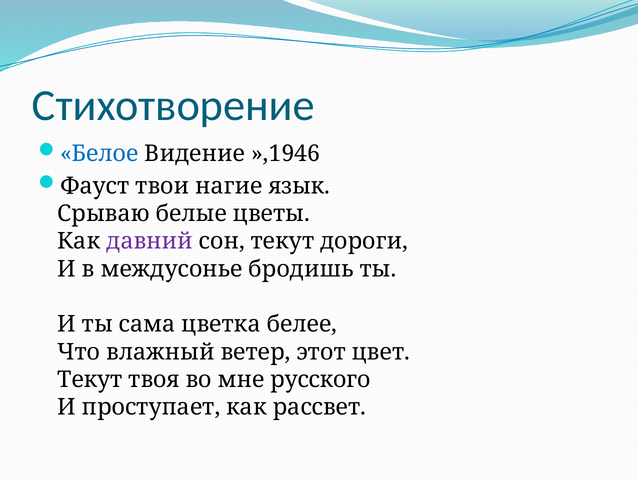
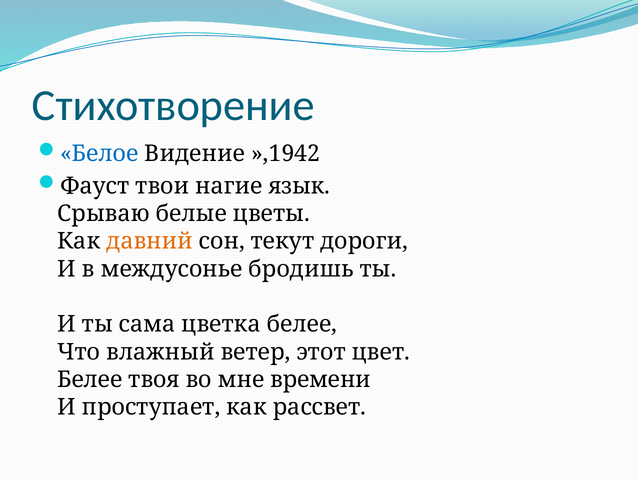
»,1946: »,1946 -> »,1942 (286, 154)
давний colour: purple -> orange (150, 241)
Текут: Текут -> Белее (90, 379)
русского: русского -> времени (320, 379)
